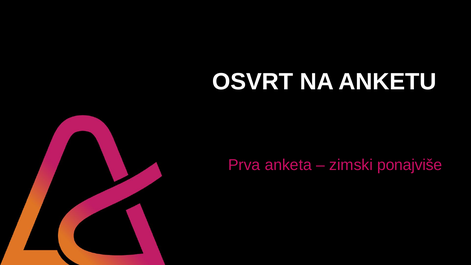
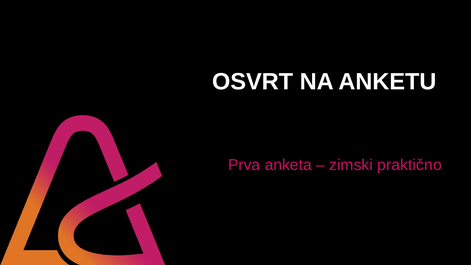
ponajviše: ponajviše -> praktično (410, 165)
